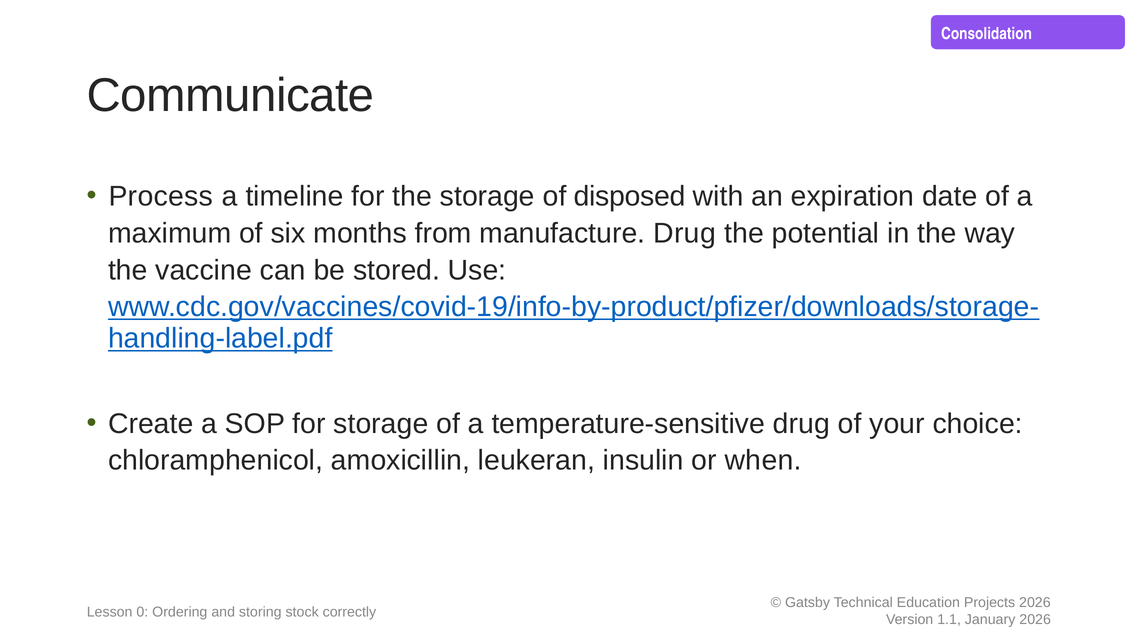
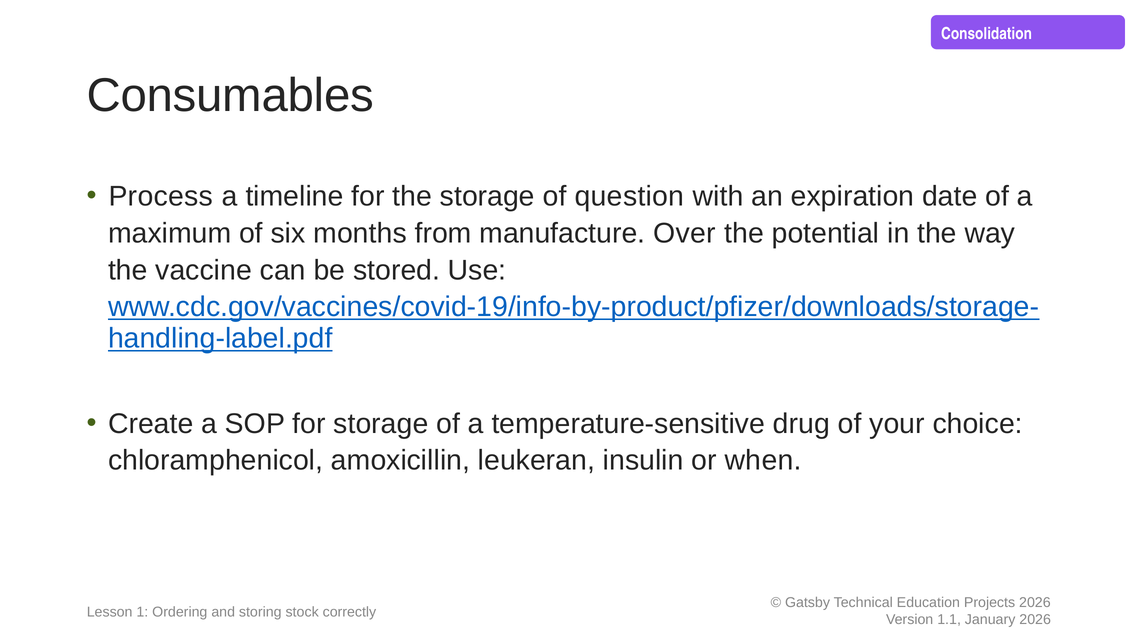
Communicate: Communicate -> Consumables (230, 96)
disposed: disposed -> question (629, 196)
manufacture Drug: Drug -> Over (685, 233)
0: 0 -> 1 (142, 612)
